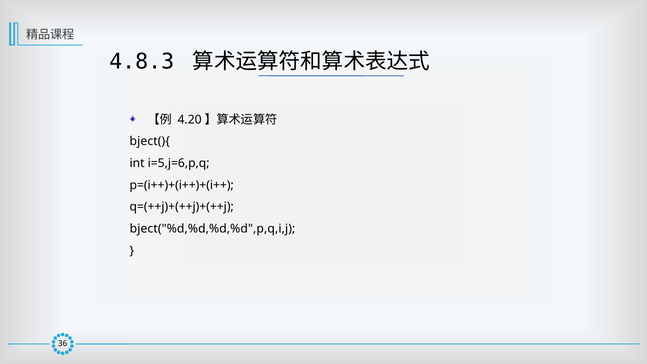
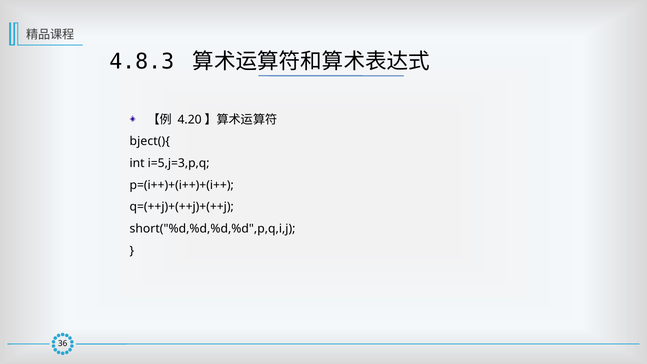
i=5,j=6,p,q: i=5,j=6,p,q -> i=5,j=3,p,q (179, 163)
bject("%d,%d,%d,%d",p,q,i,j: bject("%d,%d,%d,%d",p,q,i,j -> short("%d,%d,%d,%d",p,q,i,j (213, 229)
